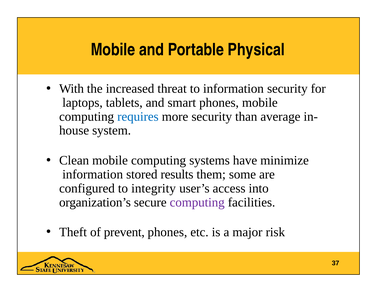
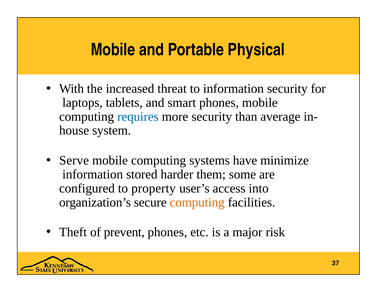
Clean: Clean -> Serve (74, 160)
results: results -> harder (177, 174)
integrity: integrity -> property (154, 188)
computing colour: purple -> orange (197, 202)
